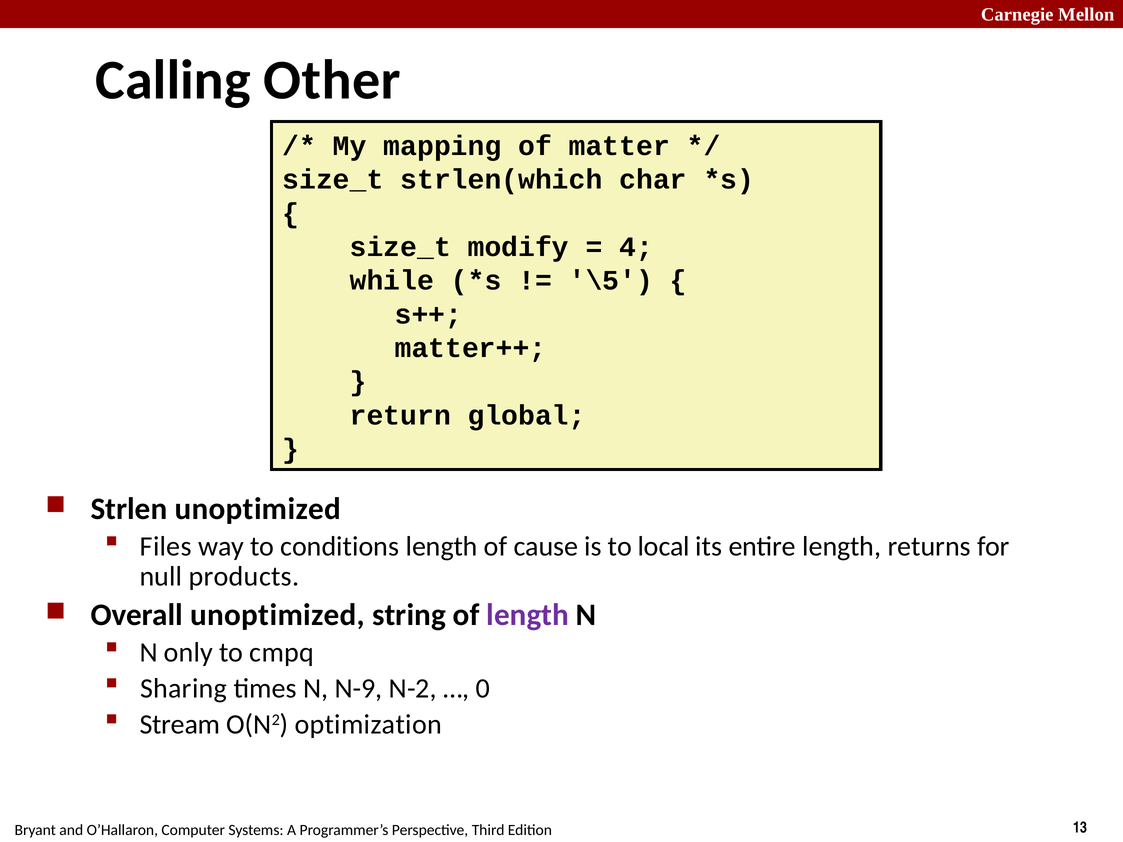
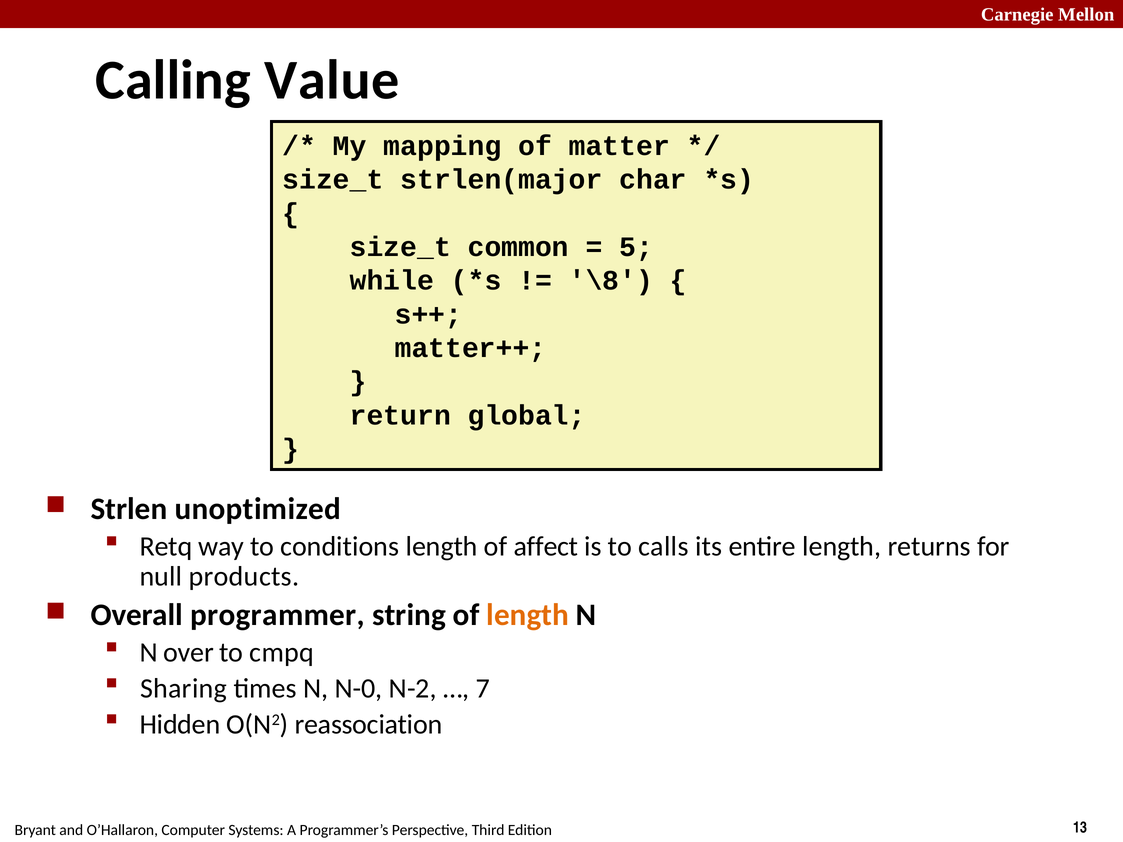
Other: Other -> Value (332, 80)
strlen(which: strlen(which -> strlen(major (501, 180)
modify: modify -> common (518, 247)
4: 4 -> 5 (636, 247)
\5: \5 -> \8 (611, 281)
Files: Files -> Retq (166, 547)
cause: cause -> affect (546, 547)
local: local -> calls (663, 547)
Overall unoptimized: unoptimized -> programmer (278, 615)
length colour: purple -> orange (528, 615)
only: only -> over (189, 653)
N-9: N-9 -> N-0 (359, 689)
0: 0 -> 7 (483, 689)
Stream: Stream -> Hidden (180, 725)
optimization: optimization -> reassociation (369, 725)
